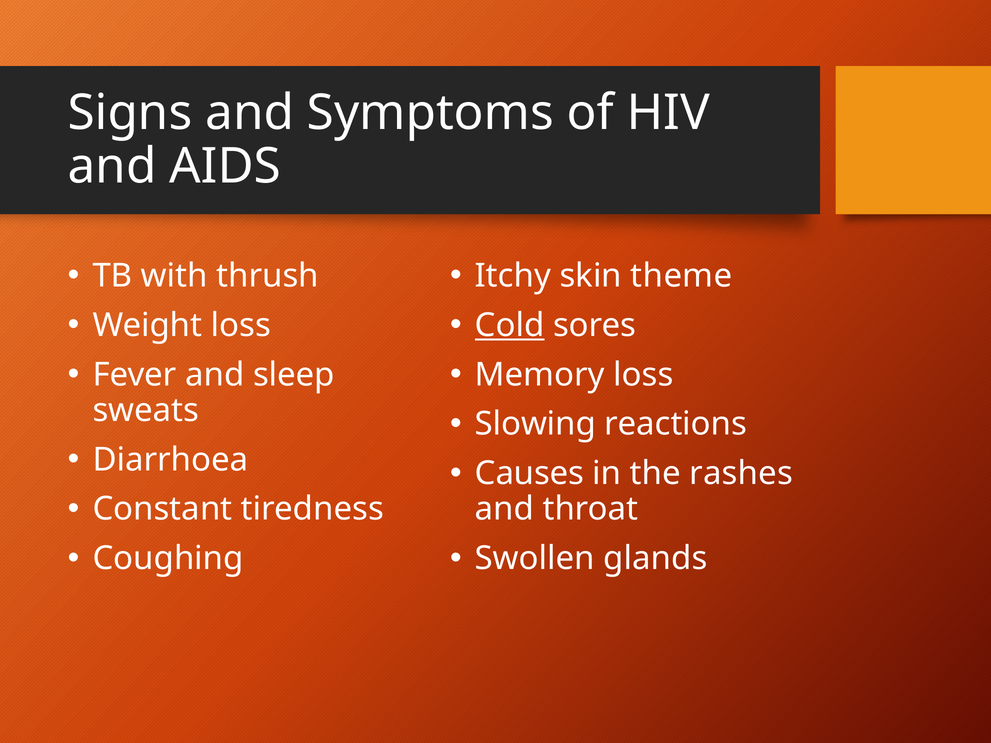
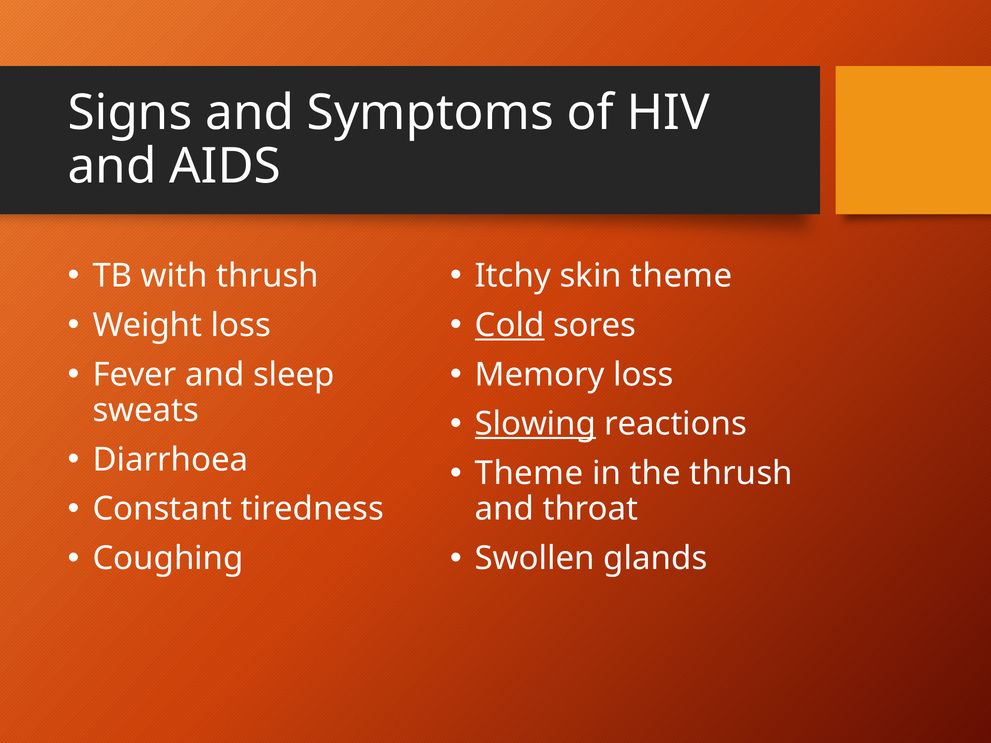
Slowing underline: none -> present (535, 424)
Causes: Causes -> Theme (529, 474)
the rashes: rashes -> thrush (741, 474)
